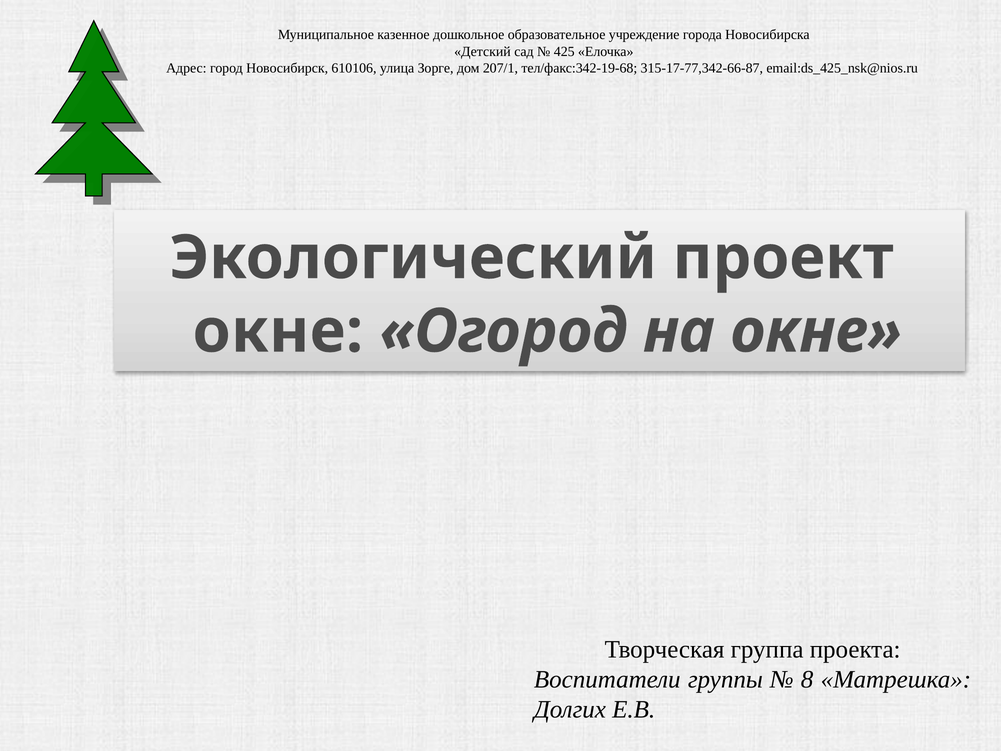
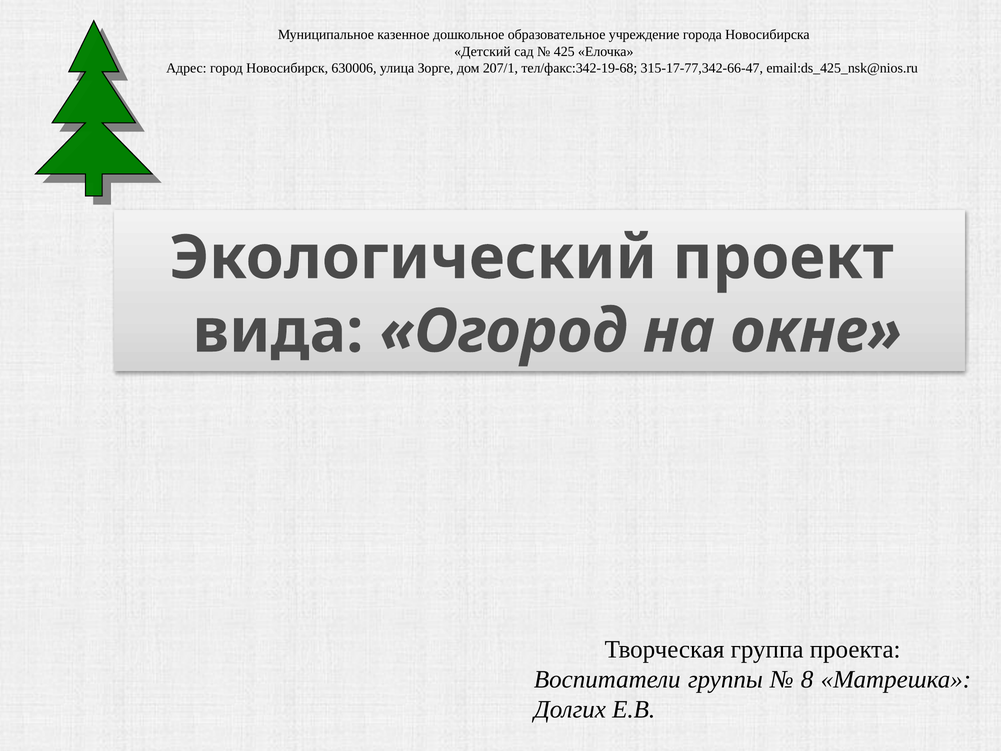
610106: 610106 -> 630006 (354, 68)
315-17-77,342-66-87: 315-17-77,342-66-87 -> 315-17-77,342-66-47 (702, 68)
окне: окне -> вида (278, 331)
